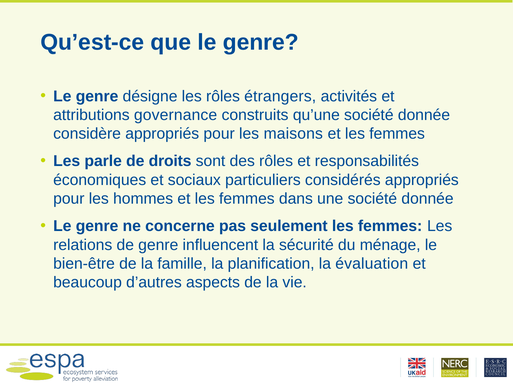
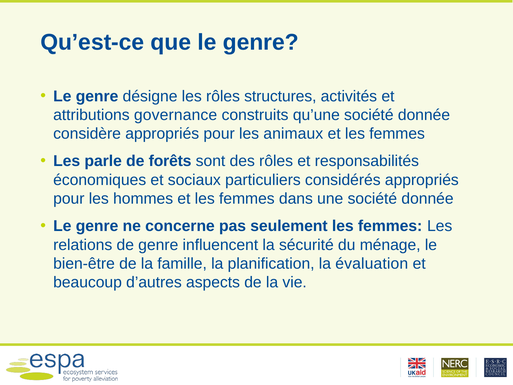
étrangers: étrangers -> structures (280, 96)
maisons: maisons -> animaux (293, 134)
droits: droits -> forêts (170, 161)
